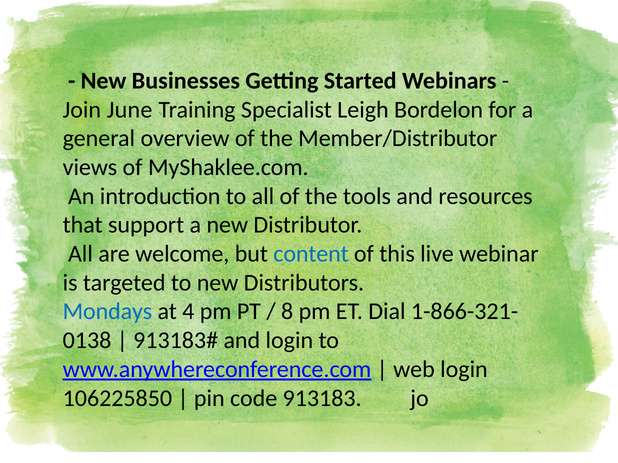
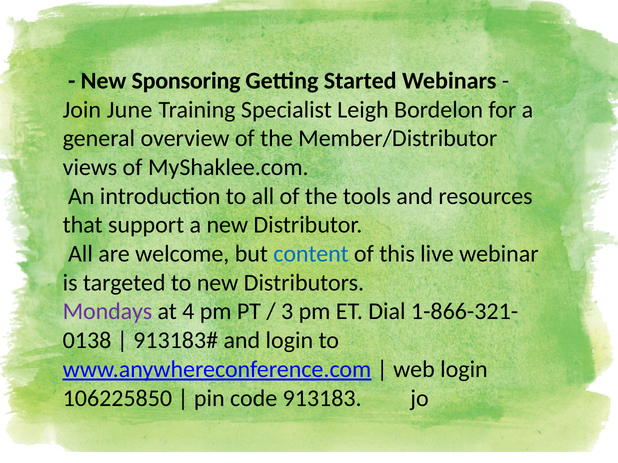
Businesses: Businesses -> Sponsoring (186, 81)
Mondays colour: blue -> purple (107, 312)
8: 8 -> 3 (287, 312)
